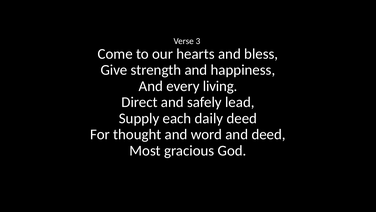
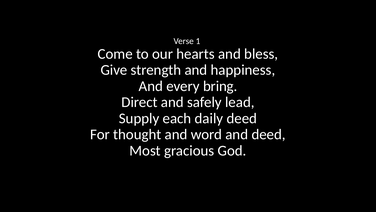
3: 3 -> 1 (198, 41)
living: living -> bring (220, 86)
